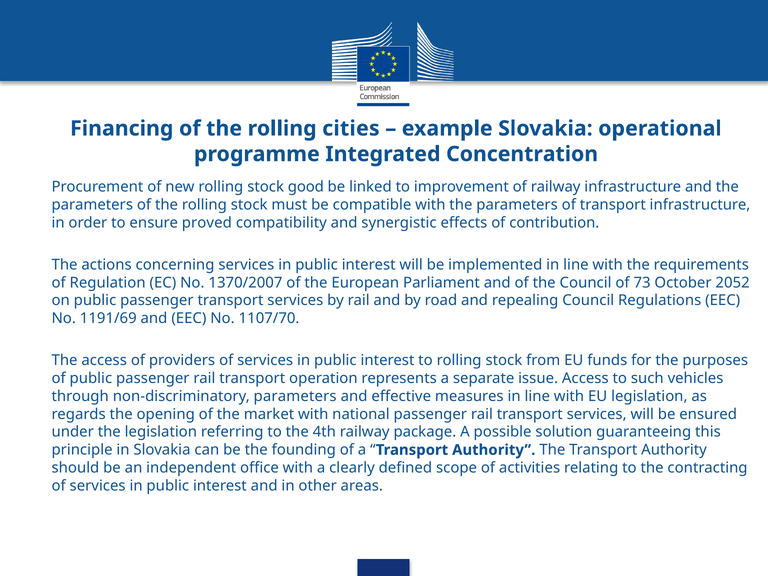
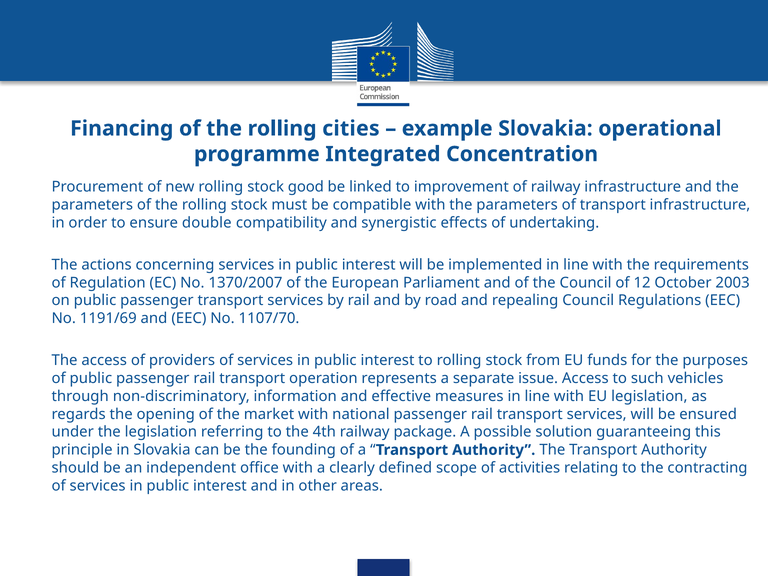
proved: proved -> double (207, 223)
contribution: contribution -> undertaking (554, 223)
73: 73 -> 12 (642, 283)
2052: 2052 -> 2003 (733, 283)
non-discriminatory parameters: parameters -> information (295, 396)
